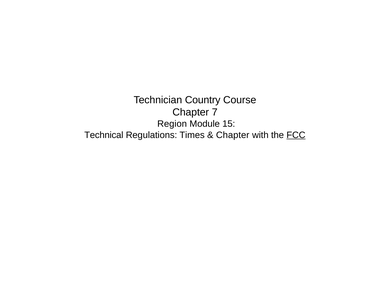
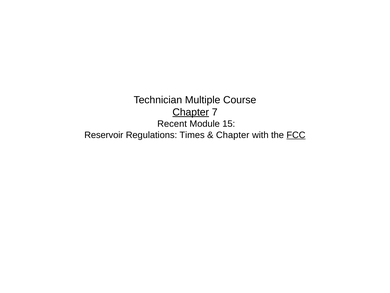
Country: Country -> Multiple (203, 100)
Chapter underline: none -> present (191, 112)
Region: Region -> Recent (172, 124)
Technical: Technical -> Reservoir (104, 135)
